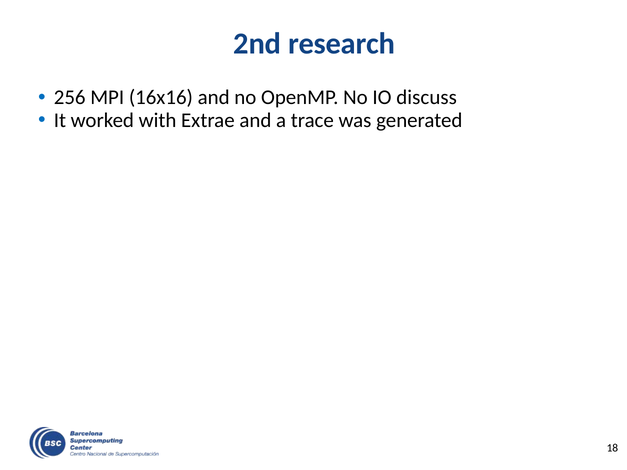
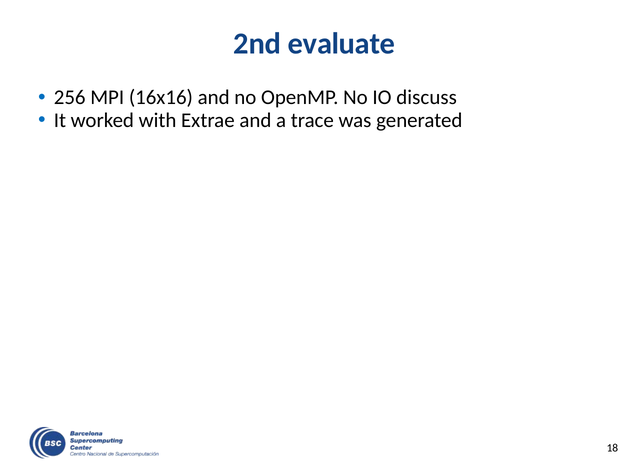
research: research -> evaluate (342, 43)
